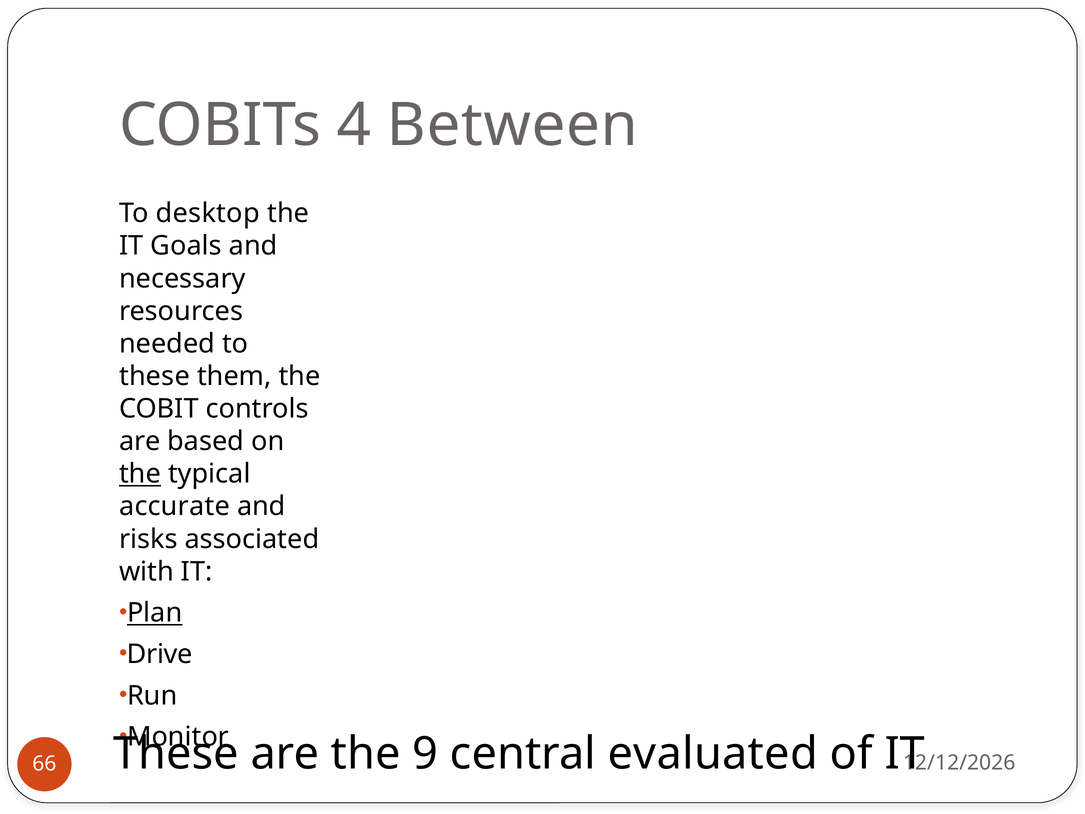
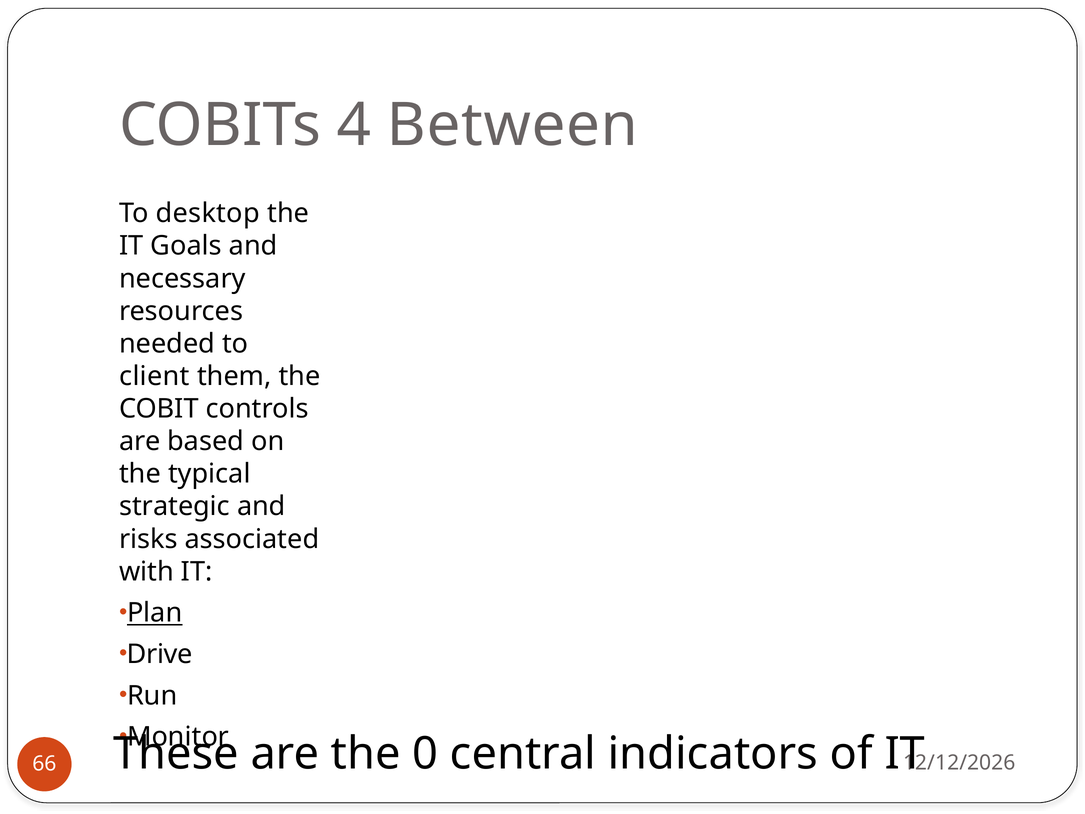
these: these -> client (154, 376)
the underline: present -> none (140, 474)
accurate: accurate -> strategic (175, 506)
9: 9 -> 0 (425, 754)
evaluated: evaluated -> indicators (713, 754)
